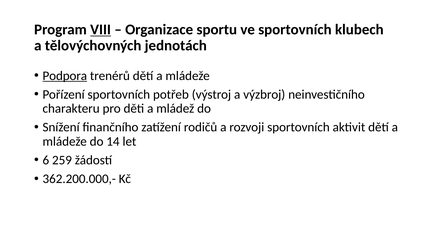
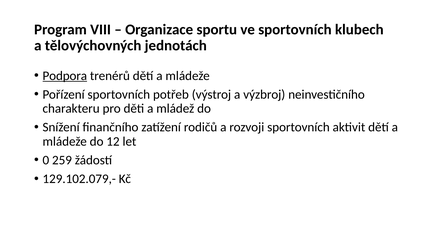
VIII underline: present -> none (101, 30)
14: 14 -> 12 (113, 141)
6: 6 -> 0 (46, 160)
362.200.000,-: 362.200.000,- -> 129.102.079,- (79, 179)
